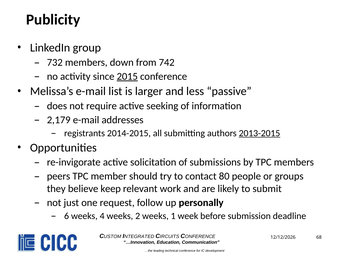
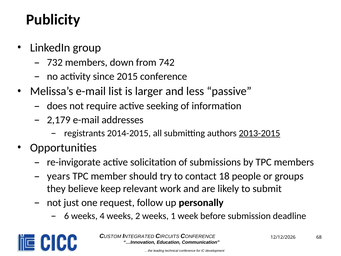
2015 underline: present -> none (127, 76)
peers: peers -> years (58, 176)
80: 80 -> 18 (224, 176)
